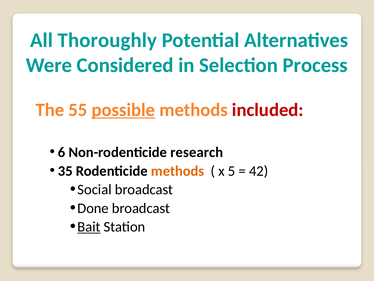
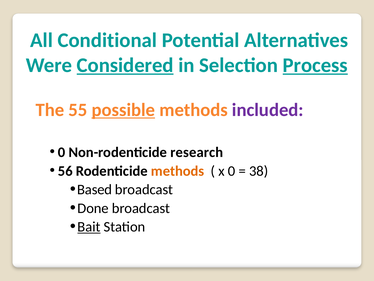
Thoroughly: Thoroughly -> Conditional (107, 40)
Considered underline: none -> present (125, 65)
Process underline: none -> present (315, 65)
included colour: red -> purple (268, 110)
6: 6 -> 0 (62, 152)
35: 35 -> 56 (65, 171)
x 5: 5 -> 0 (232, 171)
42: 42 -> 38 (259, 171)
Social: Social -> Based (95, 189)
